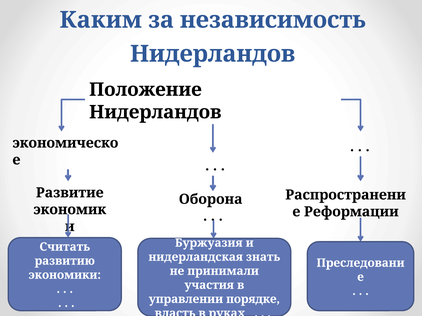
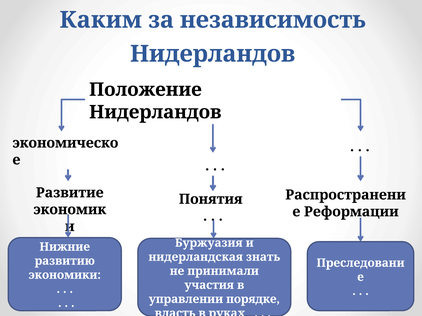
Оборона: Оборона -> Понятия (211, 200)
Считать: Считать -> Нижние (65, 247)
